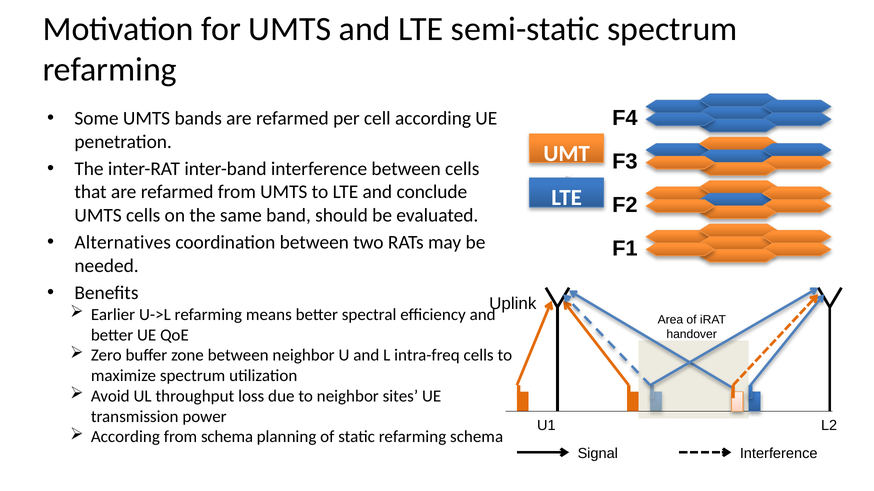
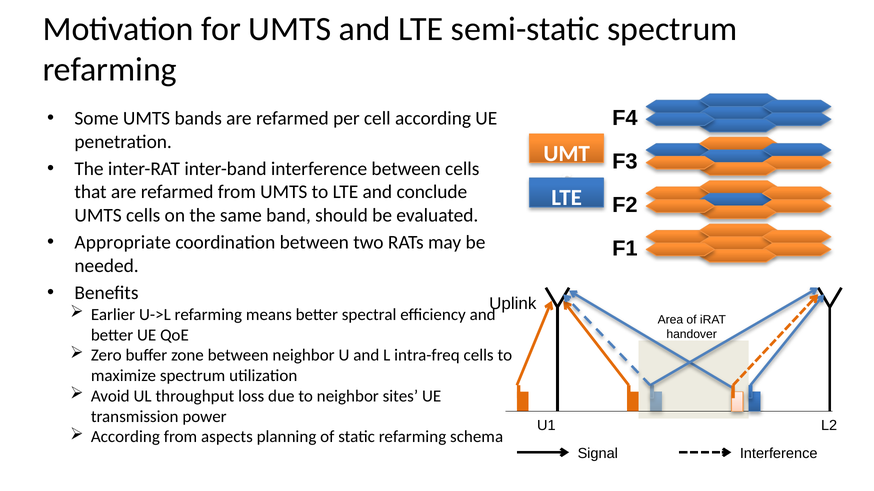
Alternatives: Alternatives -> Appropriate (123, 243)
from schema: schema -> aspects (227, 437)
